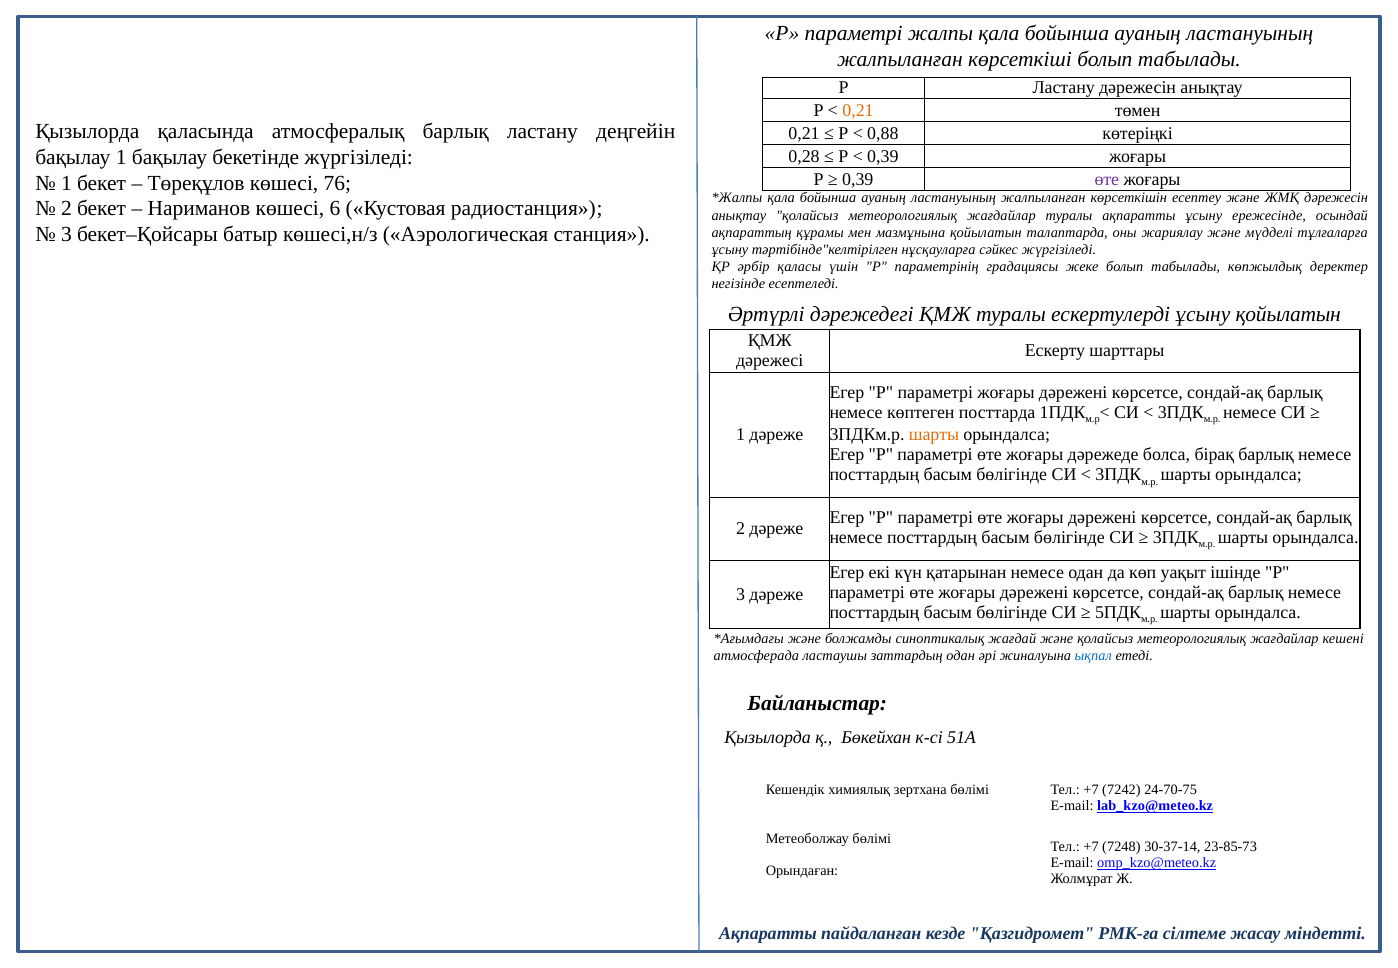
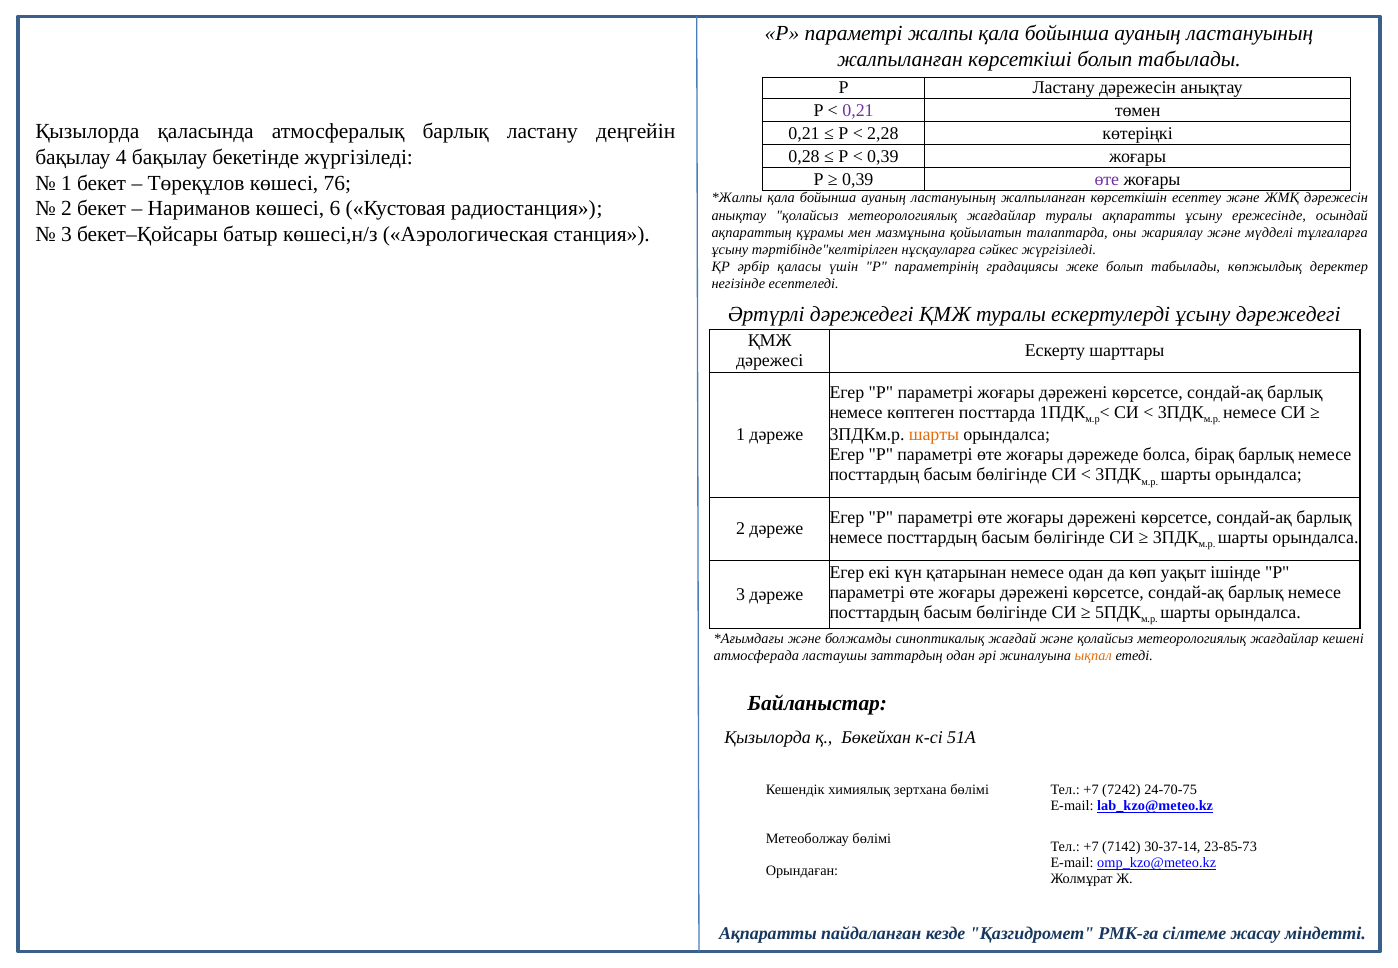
0,21 colour: orange -> purple (858, 111)
0,88: 0,88 -> 2,28 (883, 134)
бақылау 1: 1 -> 4 (121, 157)
ұсыну қойылатын: қойылатын -> дәрежедегі (1288, 315)
ықпал colour: blue -> orange (1093, 655)
7248: 7248 -> 7142 (1121, 847)
